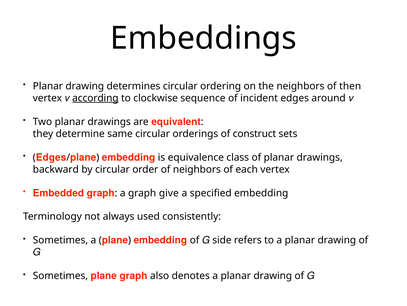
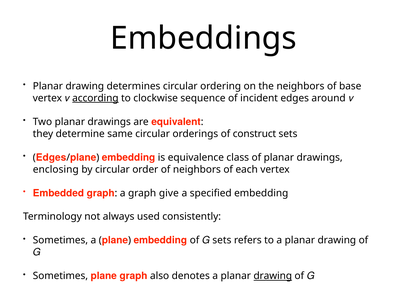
then: then -> base (350, 86)
backward: backward -> enclosing (56, 169)
G side: side -> sets (222, 240)
drawing underline: none -> present (273, 275)
